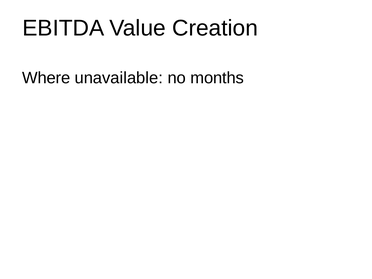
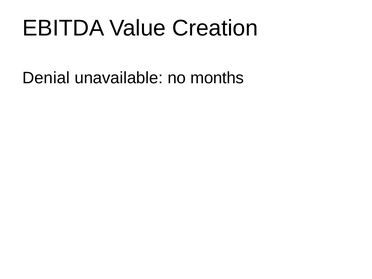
Where: Where -> Denial (46, 78)
